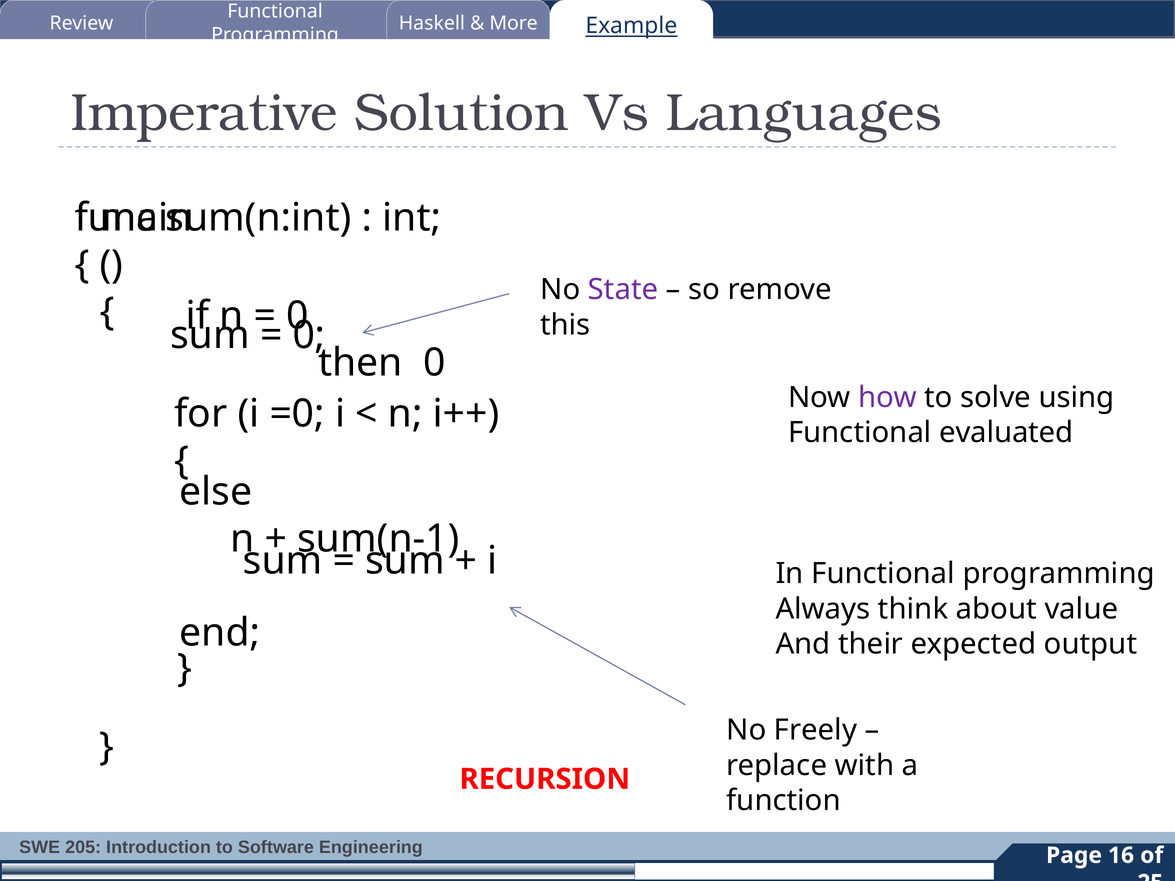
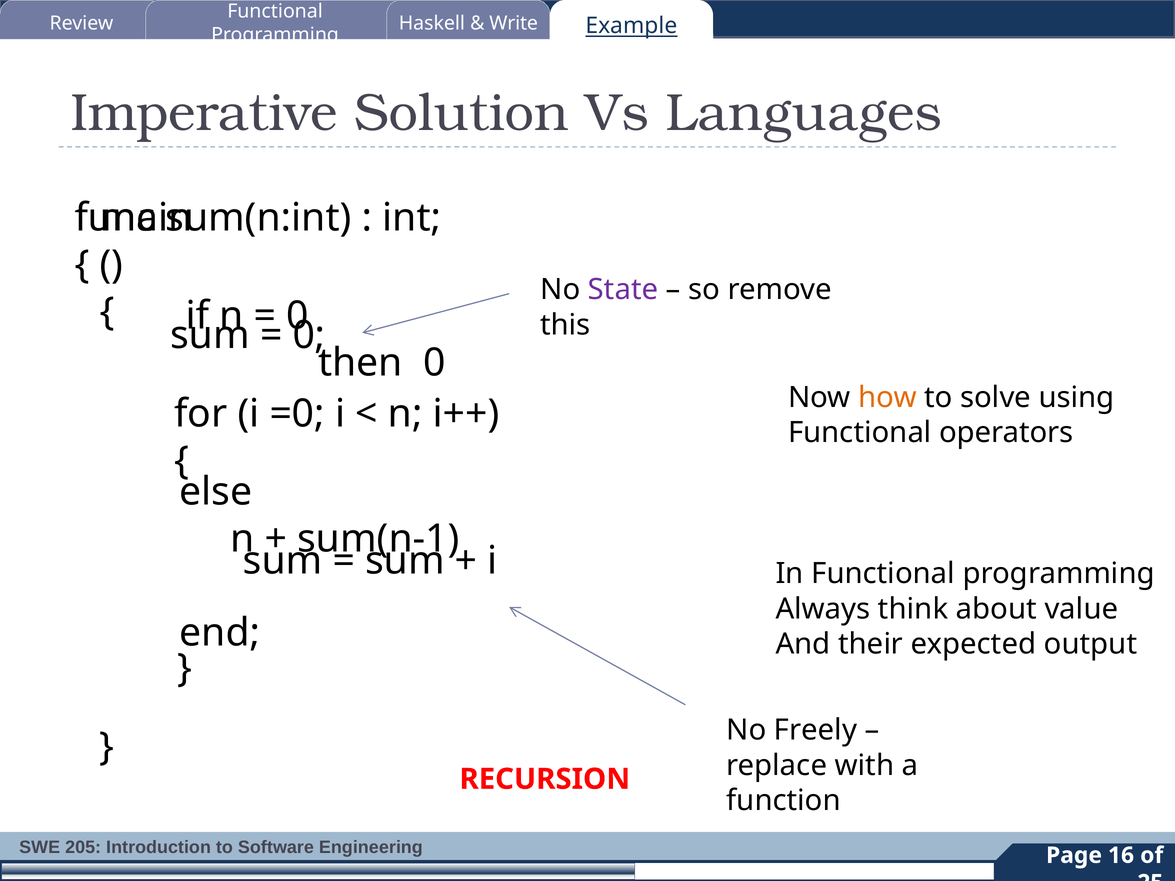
More: More -> Write (514, 23)
how colour: purple -> orange (887, 397)
evaluated: evaluated -> operators (1006, 433)
